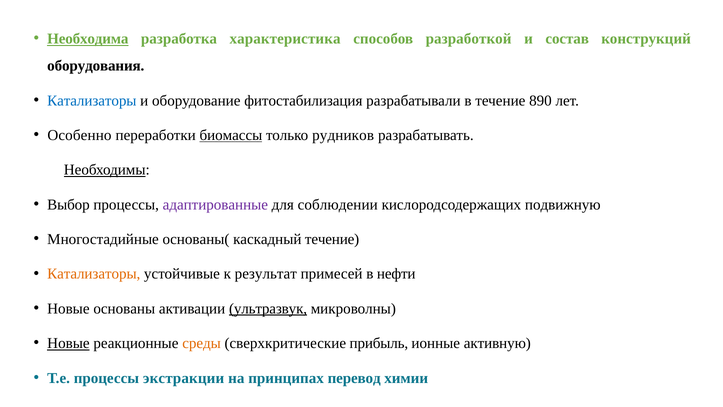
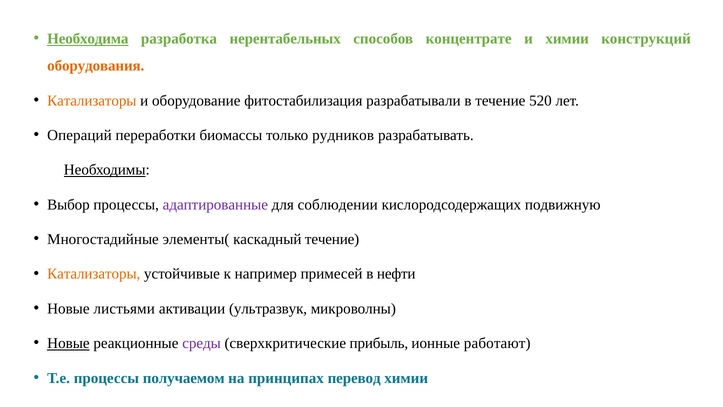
характеристика: характеристика -> нерентабельных (285, 39)
разработкой: разработкой -> концентрате (469, 39)
и состав: состав -> химии (567, 39)
оборудования colour: black -> orange (96, 66)
Катализаторы colour: blue -> orange (92, 101)
890: 890 -> 520 (540, 101)
Особенно: Особенно -> Операций (80, 135)
биомассы underline: present -> none (231, 135)
основаны(: основаны( -> элементы( (196, 239)
результат: результат -> например (266, 274)
основаны: основаны -> листьями (124, 308)
ультразвук underline: present -> none (268, 308)
среды colour: orange -> purple (202, 343)
активную: активную -> работают (497, 343)
экстракции: экстракции -> получаемом (184, 378)
